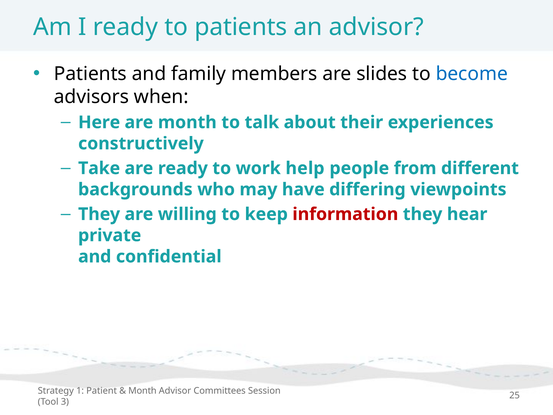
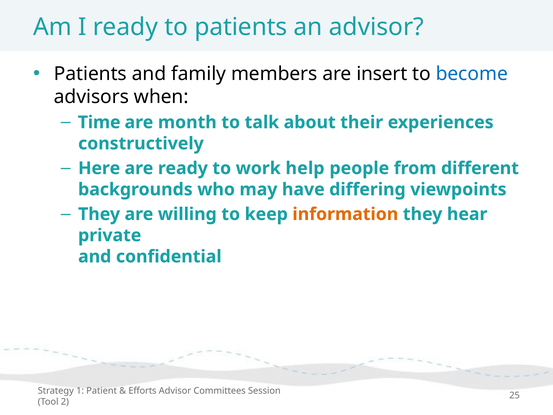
slides: slides -> insert (382, 74)
Here: Here -> Time (99, 122)
Take: Take -> Here (99, 168)
information colour: red -> orange (345, 214)
Month: Month -> Efforts (142, 391)
3: 3 -> 2 (65, 402)
